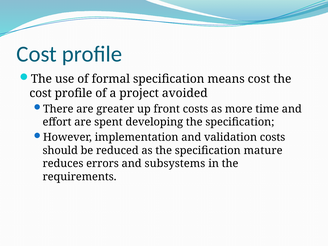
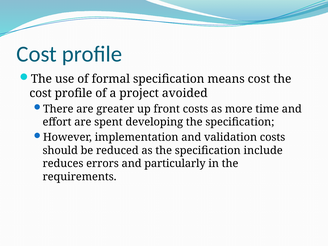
mature: mature -> include (263, 150)
subsystems: subsystems -> particularly (175, 164)
